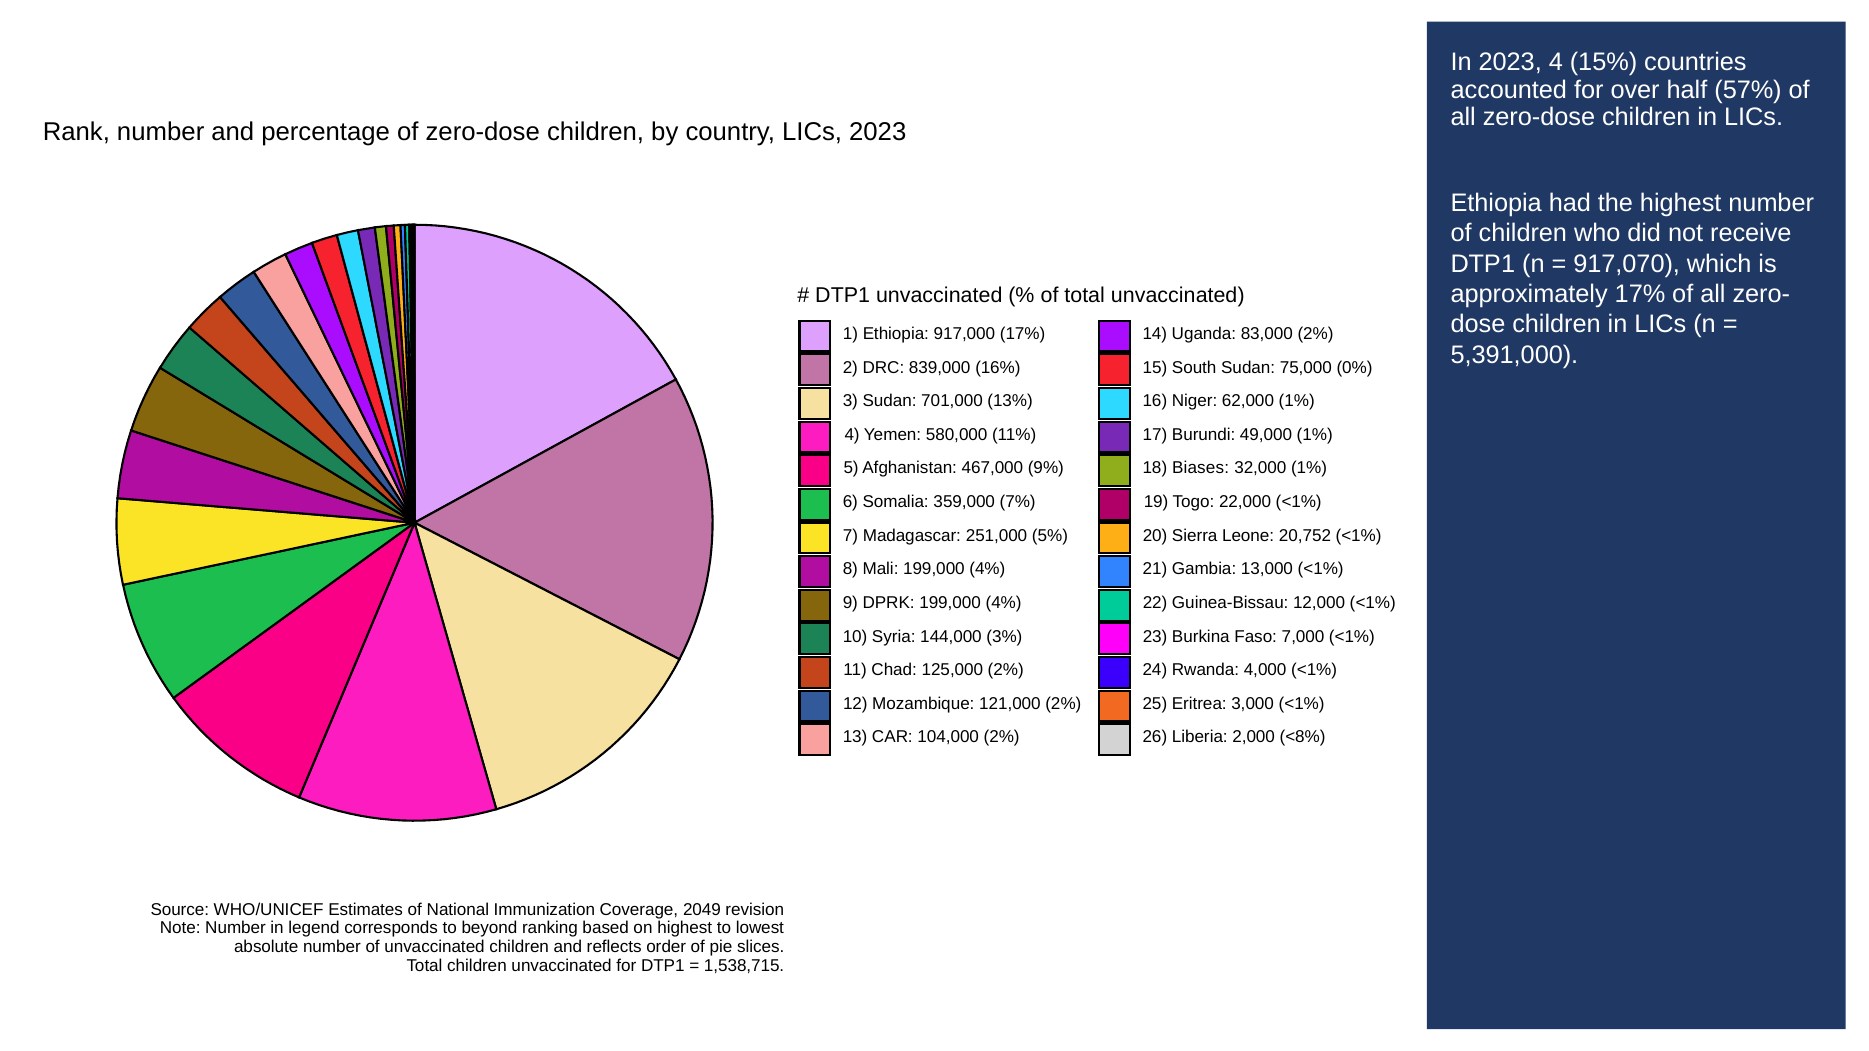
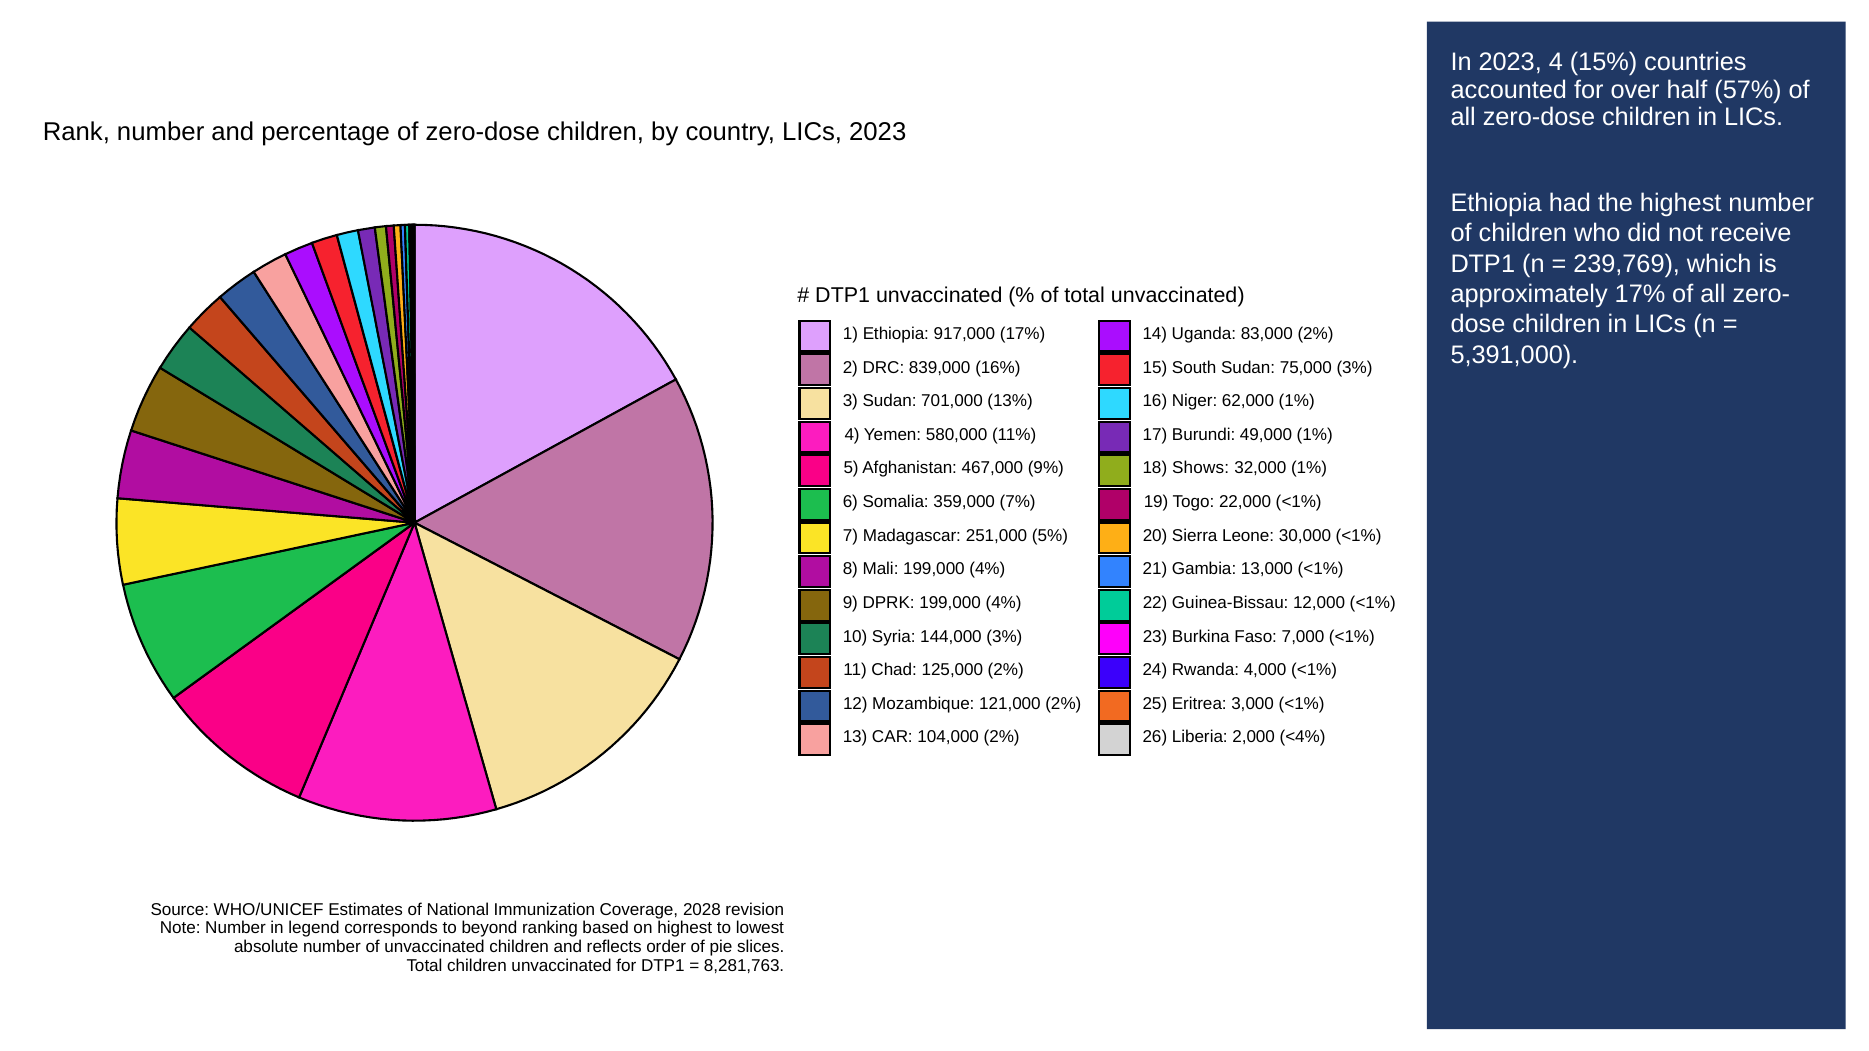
917,070: 917,070 -> 239,769 (1627, 264)
75,000 0%: 0% -> 3% (1355, 367)
Biases: Biases -> Shows (1201, 468)
20,752: 20,752 -> 30,000 (1305, 536)
<8%: <8% -> <4% (1303, 738)
2049: 2049 -> 2028 (702, 910)
1,538,715: 1,538,715 -> 8,281,763 (744, 966)
